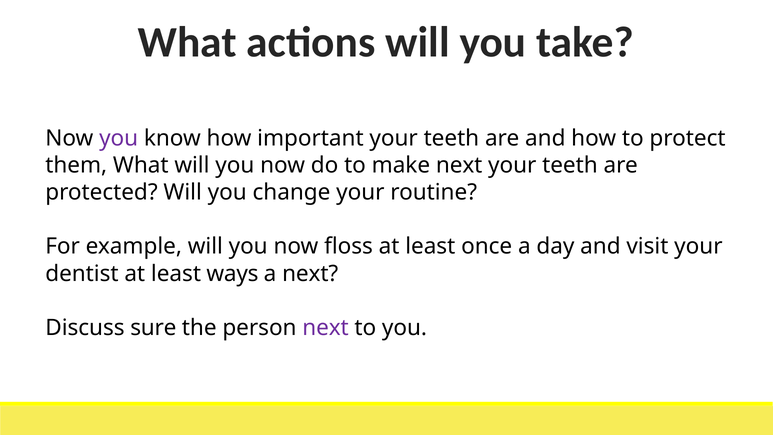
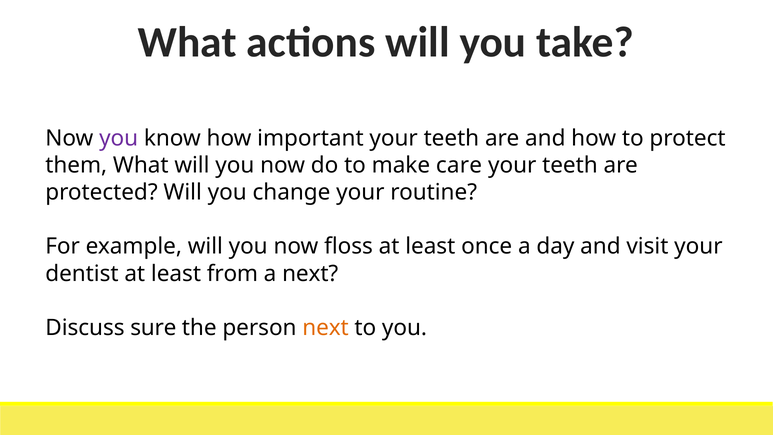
make next: next -> care (459, 165)
ways: ways -> from (232, 273)
next colour: purple -> orange (326, 328)
